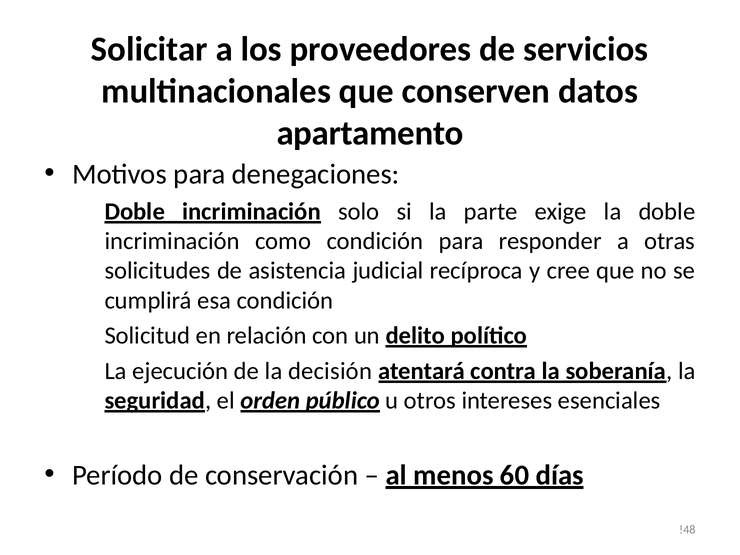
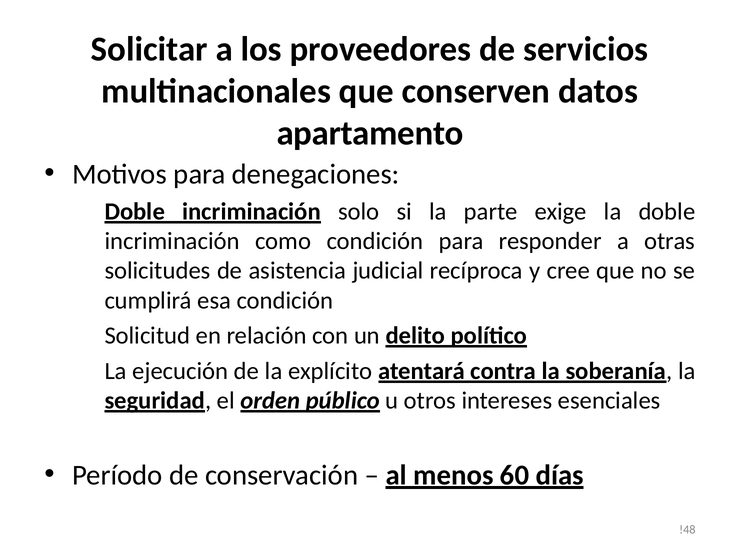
decisión: decisión -> explícito (330, 371)
